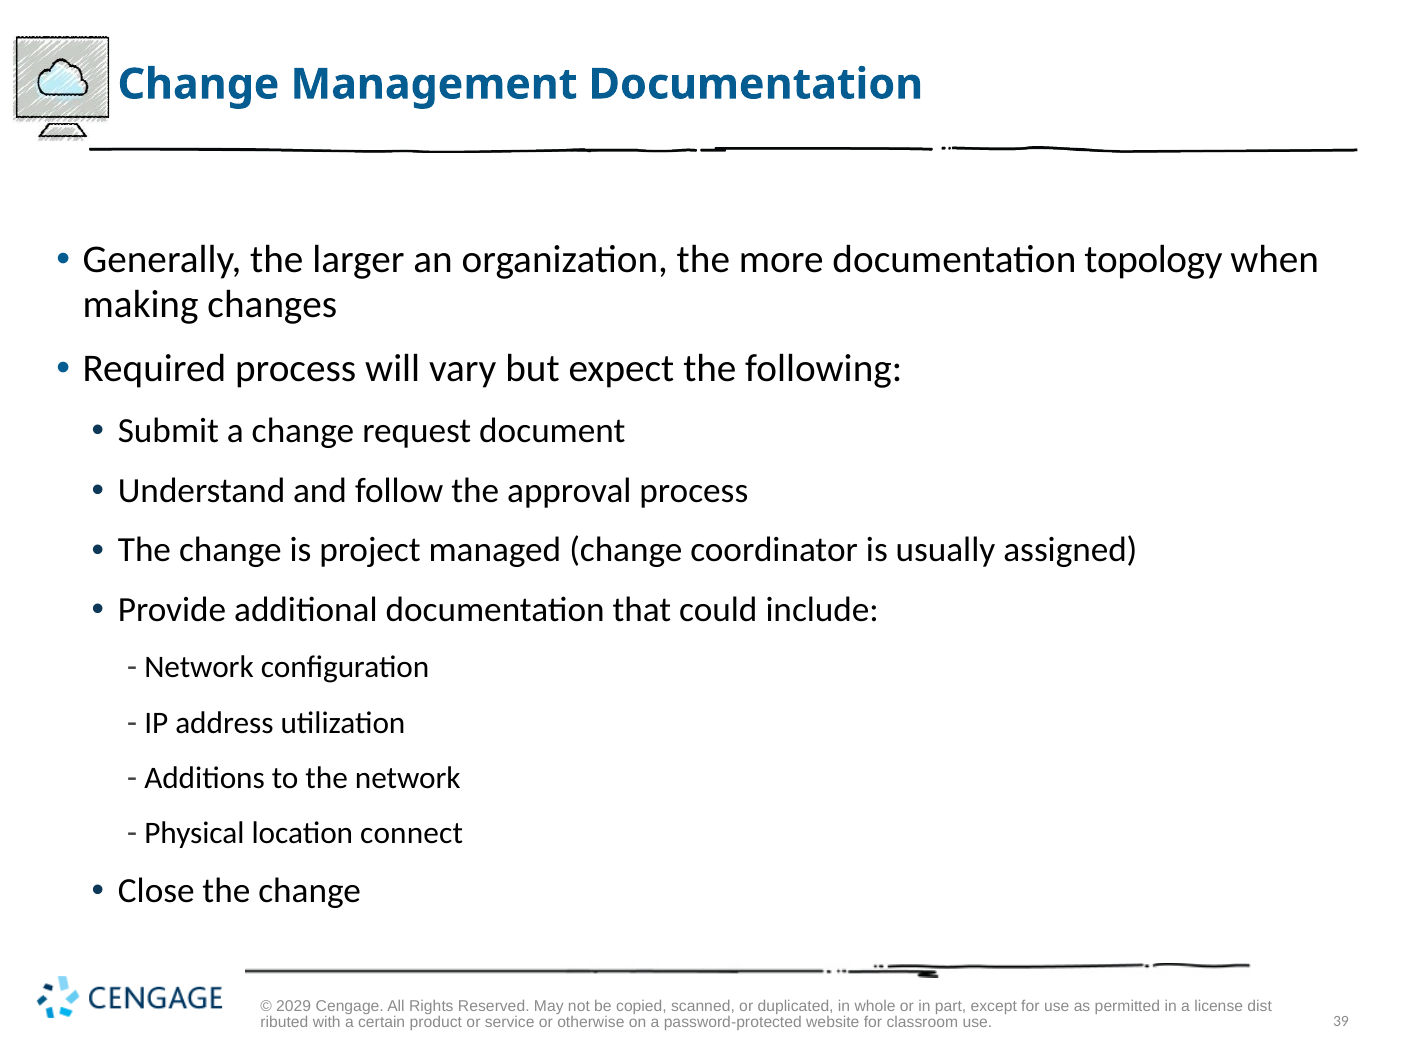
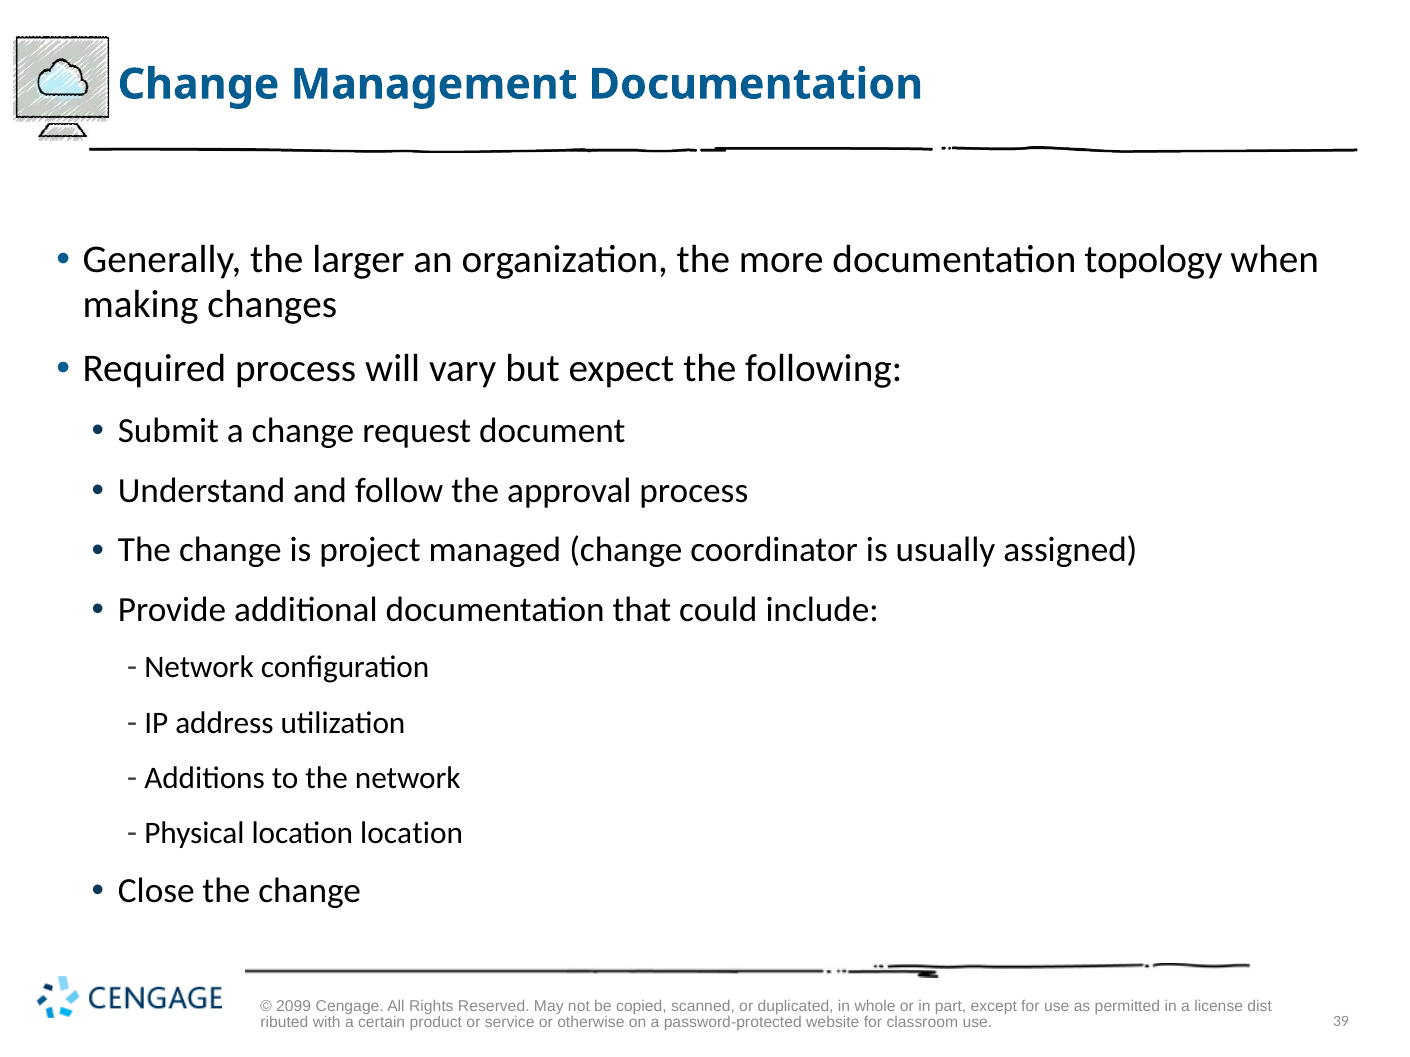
location connect: connect -> location (412, 834)
2029: 2029 -> 2099 (294, 1007)
